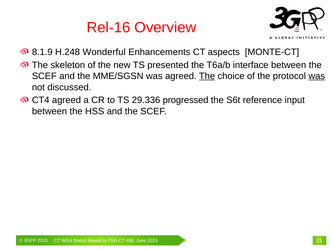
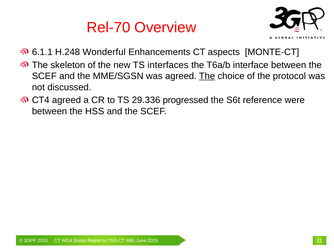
Rel-16: Rel-16 -> Rel-70 (108, 28)
8.1.9: 8.1.9 -> 6.1.1 (42, 52)
presented: presented -> interfaces (168, 65)
was underline: present -> none (317, 76)
input: input -> were (295, 100)
